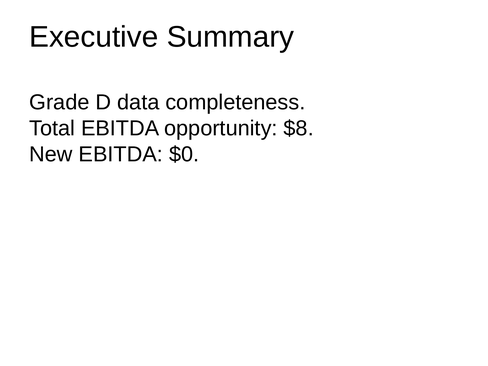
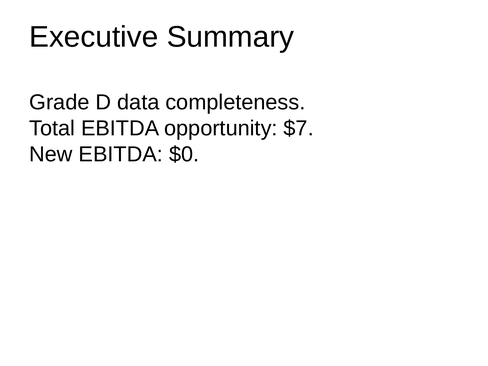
$8: $8 -> $7 (299, 128)
